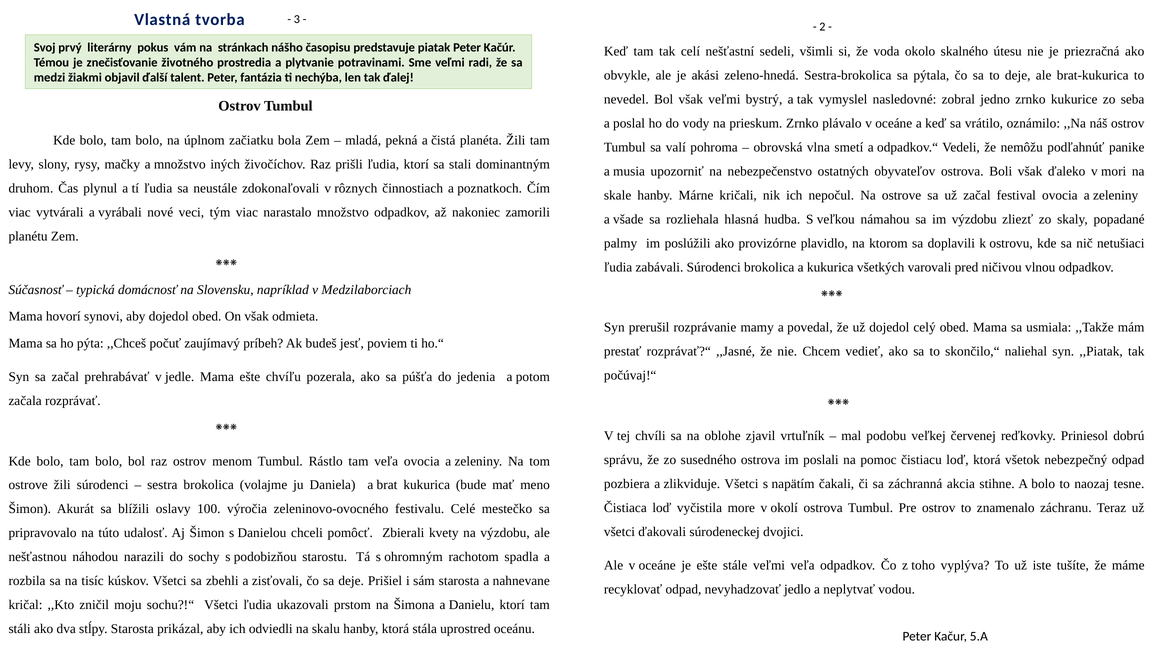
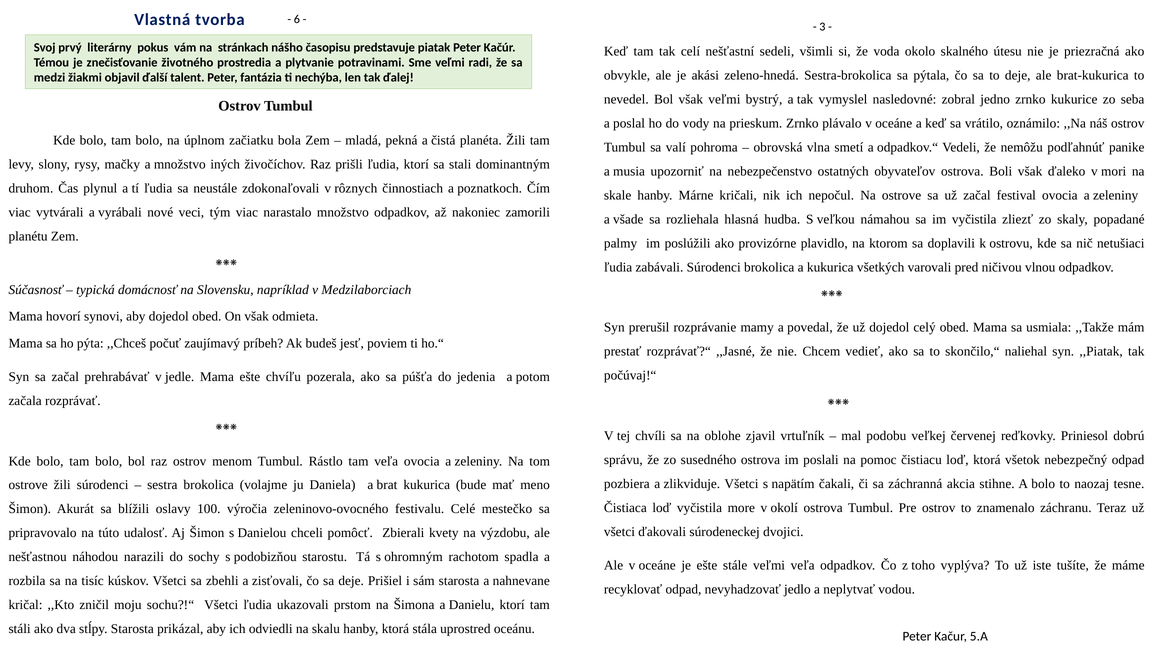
3: 3 -> 6 (297, 19)
2: 2 -> 3 (822, 27)
im výzdobu: výzdobu -> vyčistila (974, 219)
